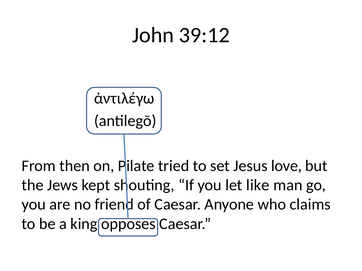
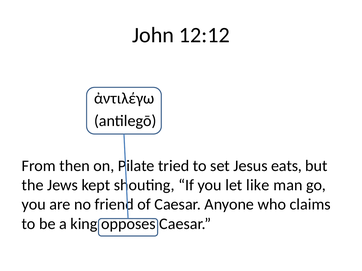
39:12: 39:12 -> 12:12 (204, 35)
love: love -> eats (287, 166)
